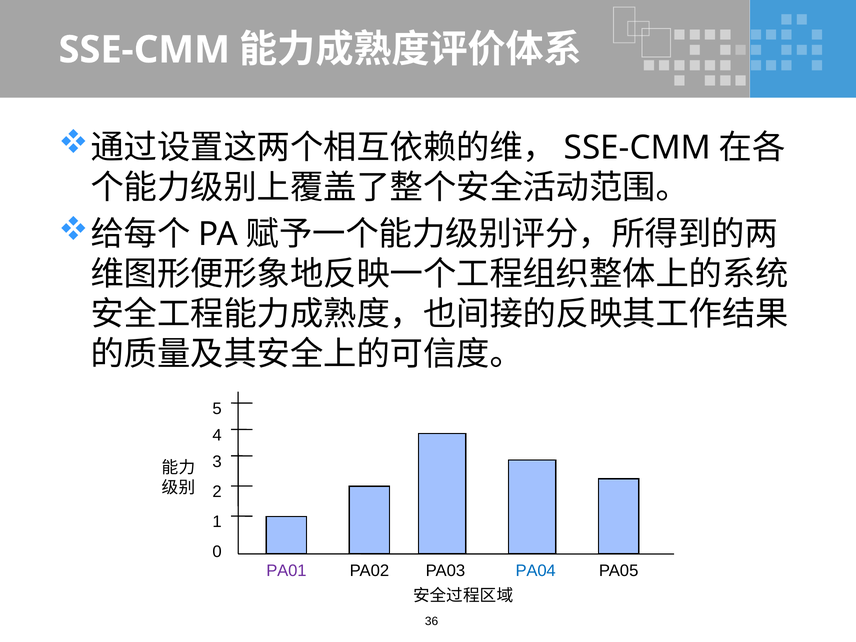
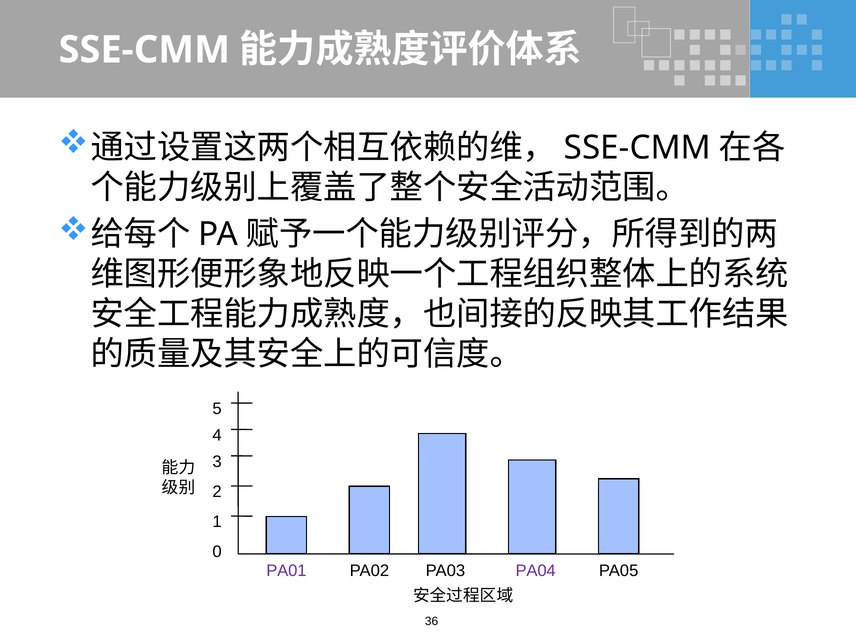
PA04 colour: blue -> purple (536, 571)
